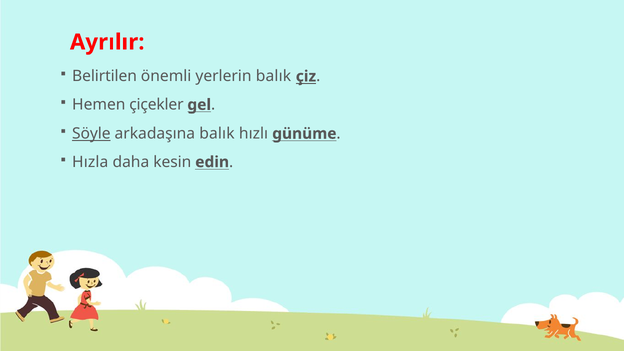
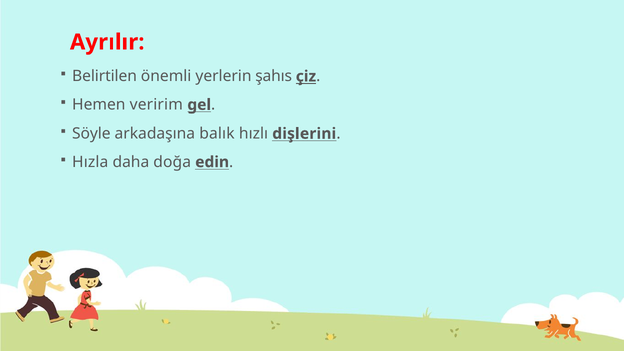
yerlerin balık: balık -> şahıs (274, 76)
çiçekler: çiçekler -> veririm (156, 105)
Söyle underline: present -> none (91, 134)
günüme: günüme -> dişlerini (304, 134)
kesin: kesin -> doğa (172, 162)
